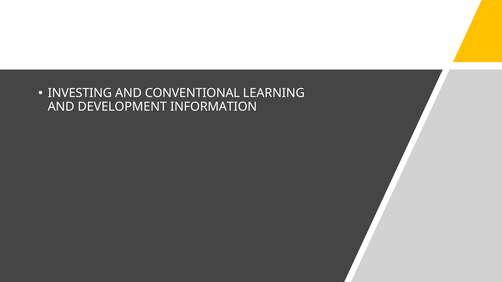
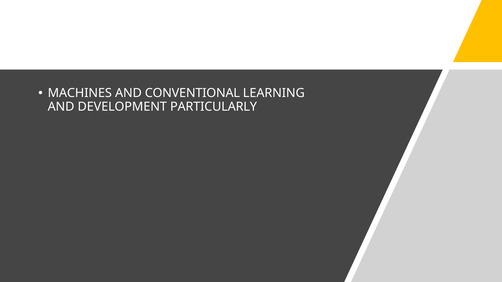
INVESTING: INVESTING -> MACHINES (80, 93)
INFORMATION: INFORMATION -> PARTICULARLY (214, 107)
